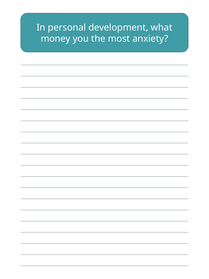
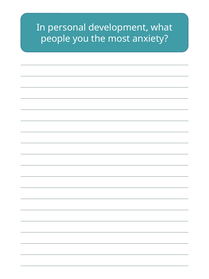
money: money -> people (56, 39)
